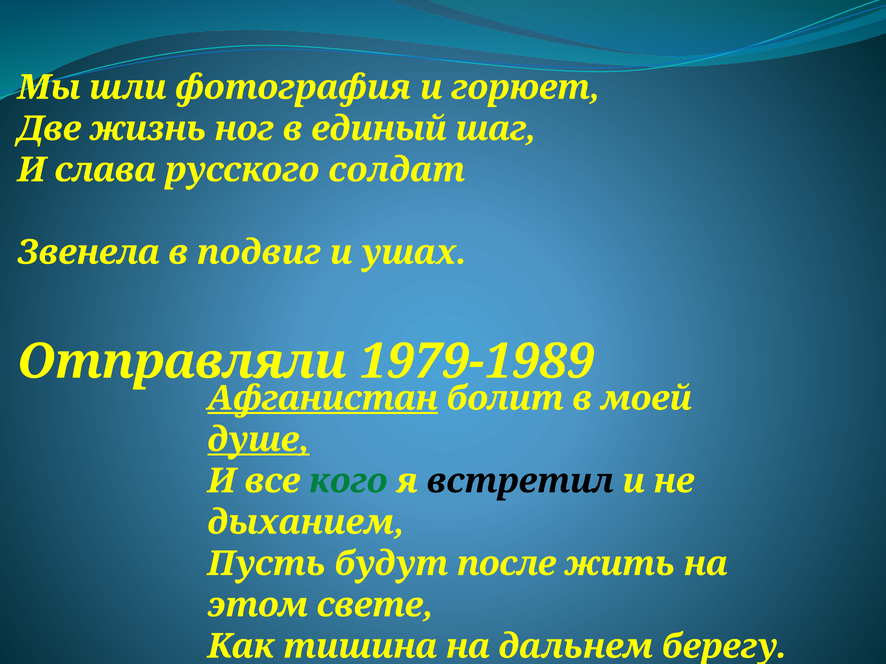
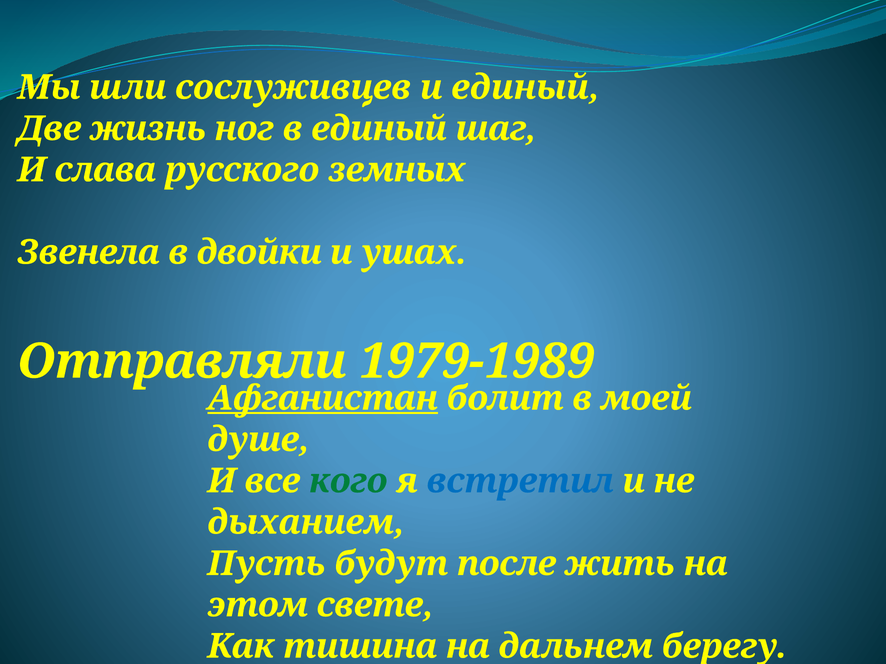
фотография: фотография -> сослуживцев (293, 88)
и горюет: горюет -> единый (525, 88)
солдат: солдат -> земных (397, 170)
подвиг: подвиг -> двойки (259, 253)
душе underline: present -> none (259, 440)
встретил colour: black -> blue (520, 481)
